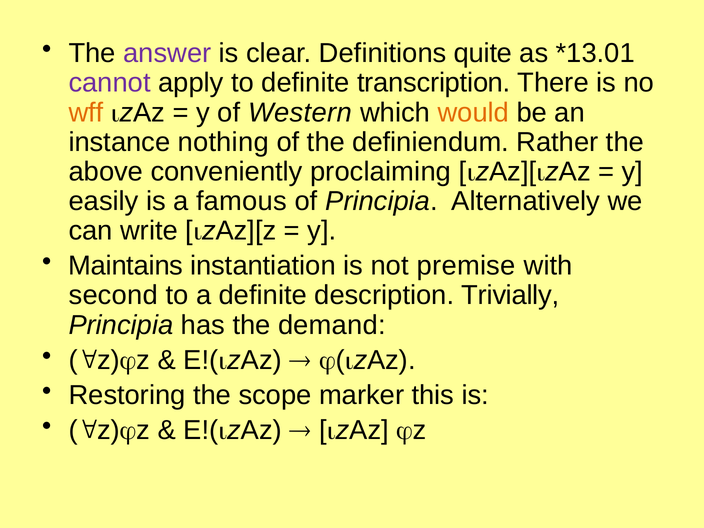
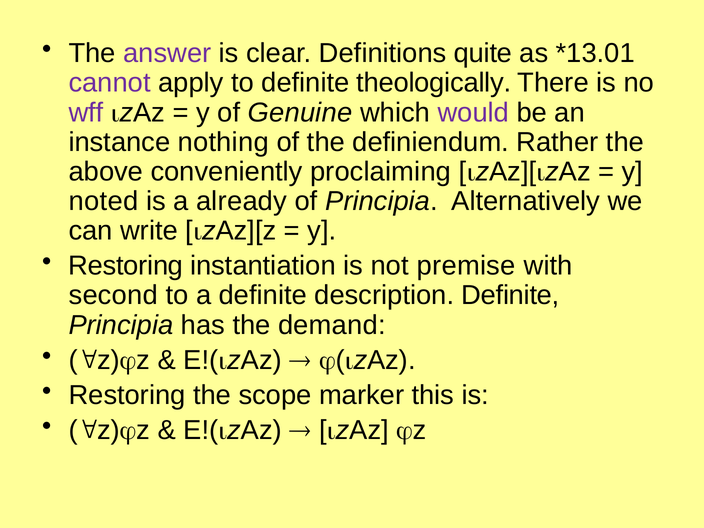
transcription: transcription -> theologically (434, 83)
wff colour: orange -> purple (86, 113)
Western: Western -> Genuine (300, 113)
would colour: orange -> purple (473, 113)
easily: easily -> noted (103, 201)
famous: famous -> already (242, 201)
Maintains: Maintains -> Restoring (126, 266)
description Trivially: Trivially -> Definite (510, 295)
